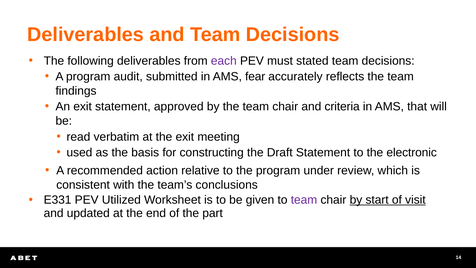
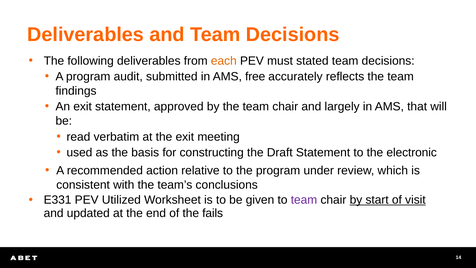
each colour: purple -> orange (224, 61)
fear: fear -> free (255, 77)
criteria: criteria -> largely (342, 107)
part: part -> fails (213, 213)
